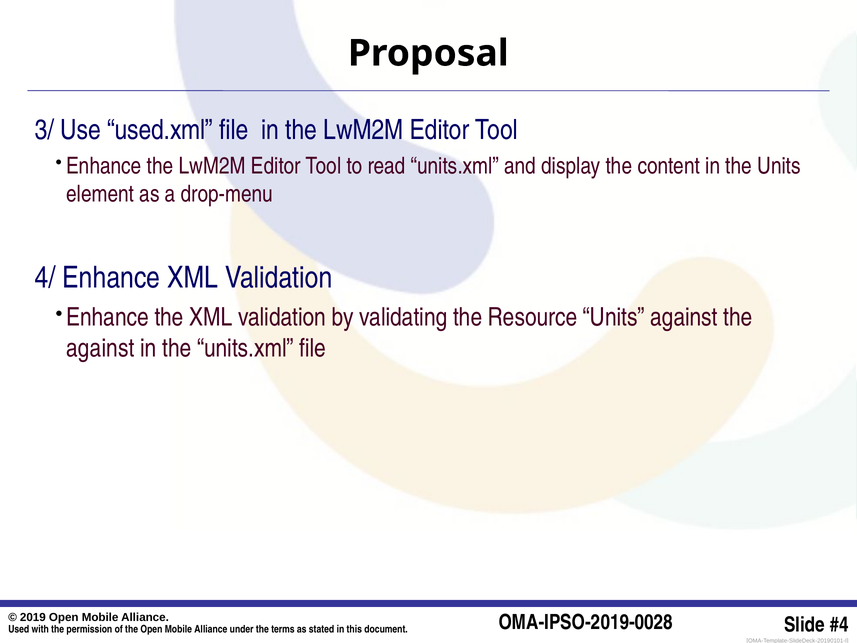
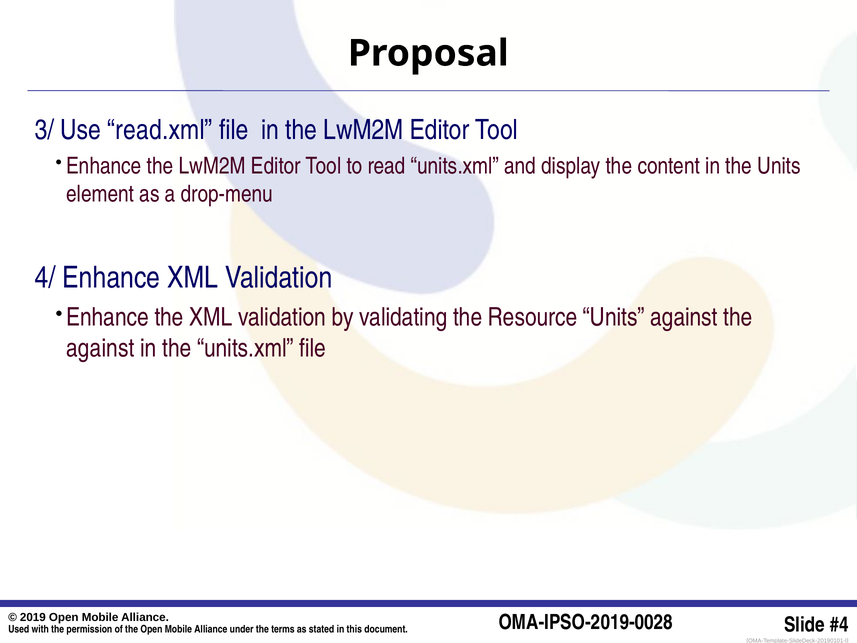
used.xml: used.xml -> read.xml (160, 130)
